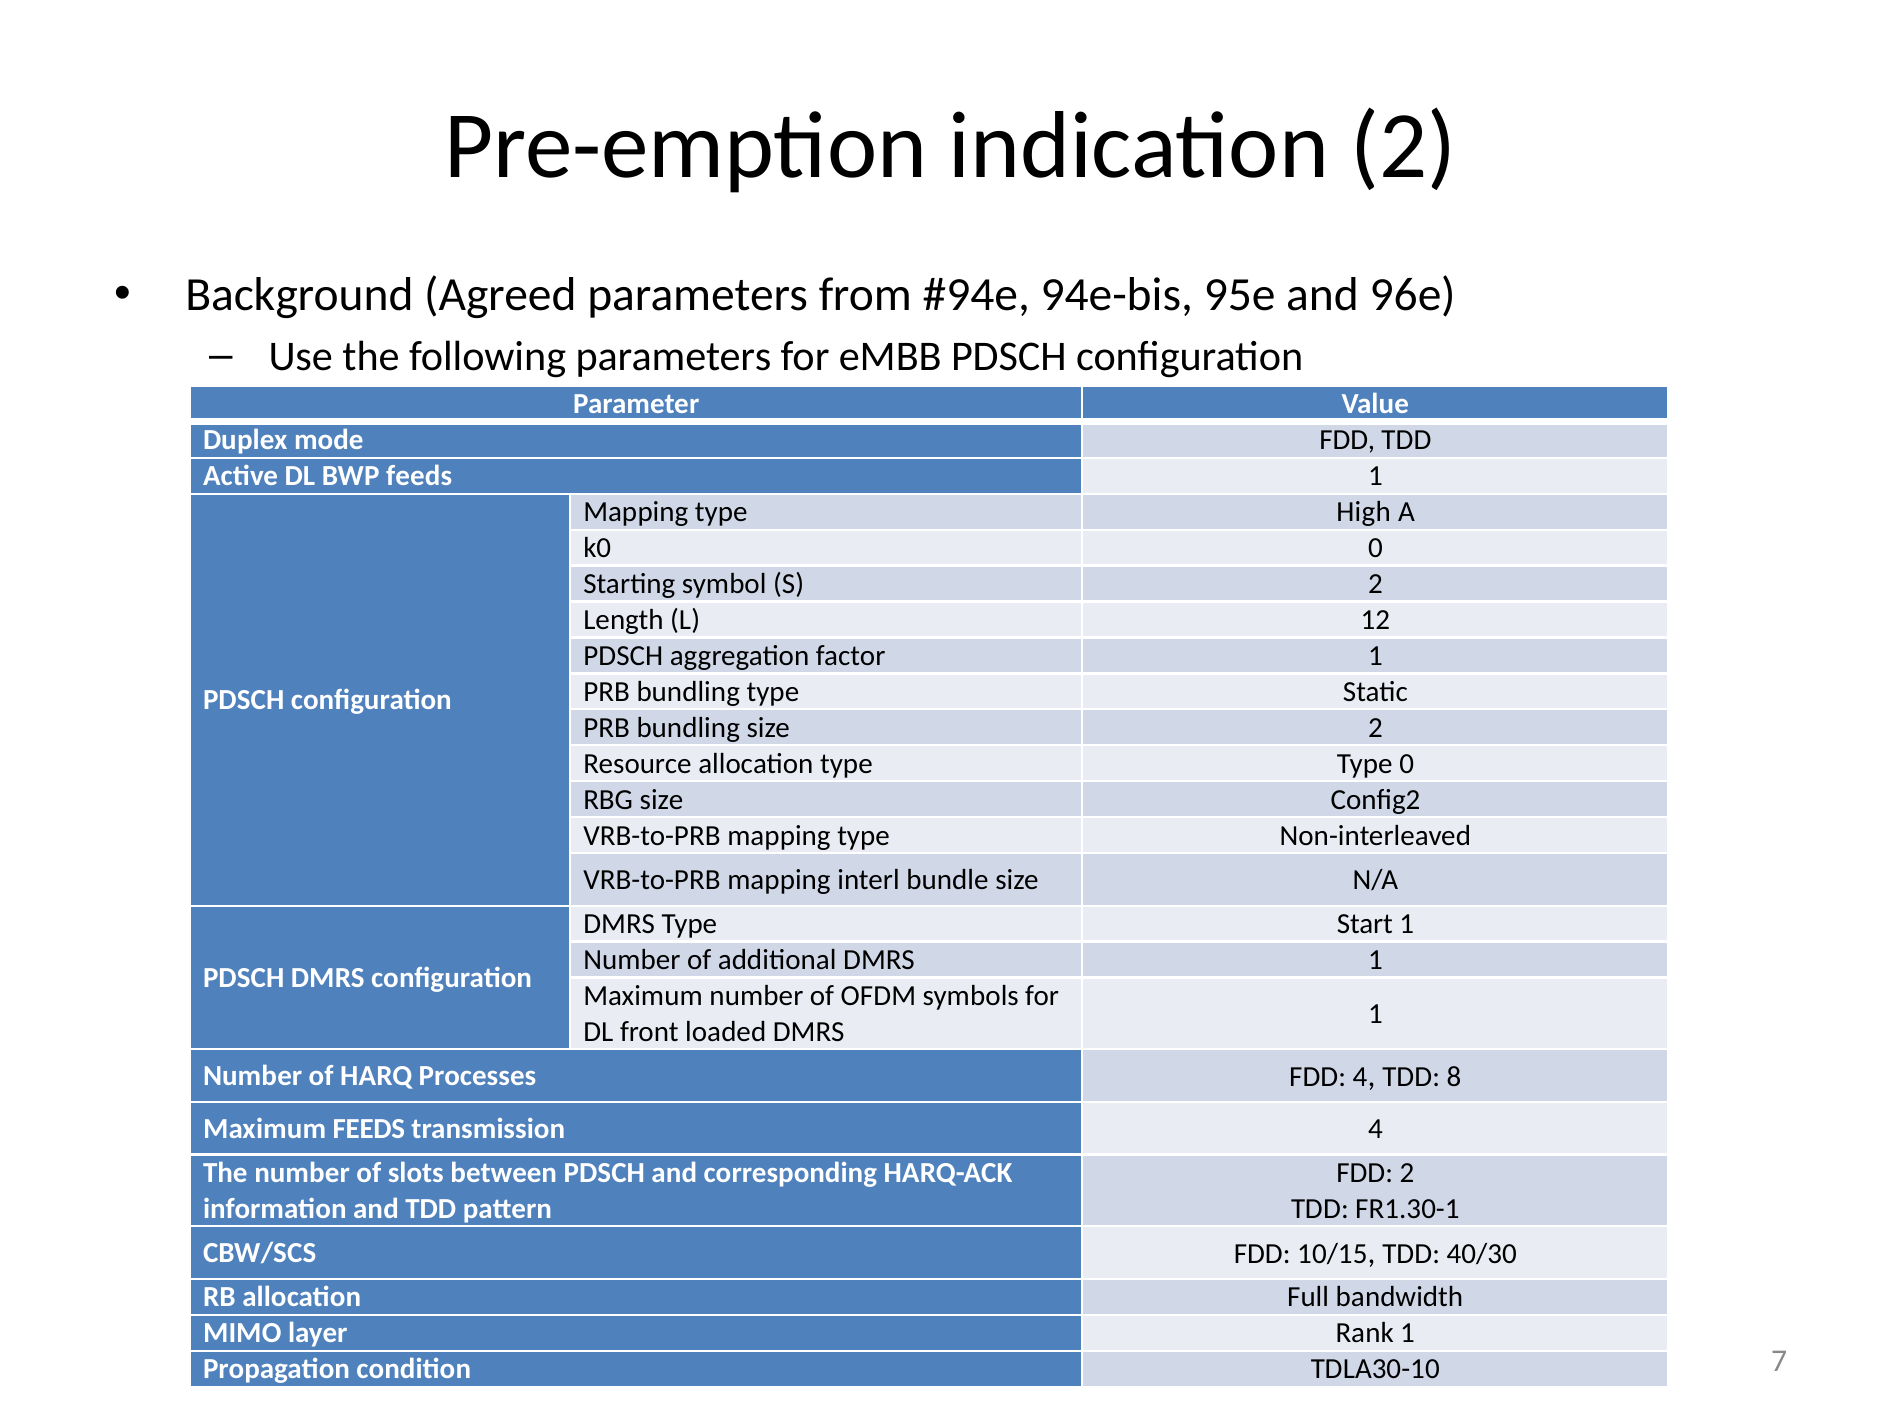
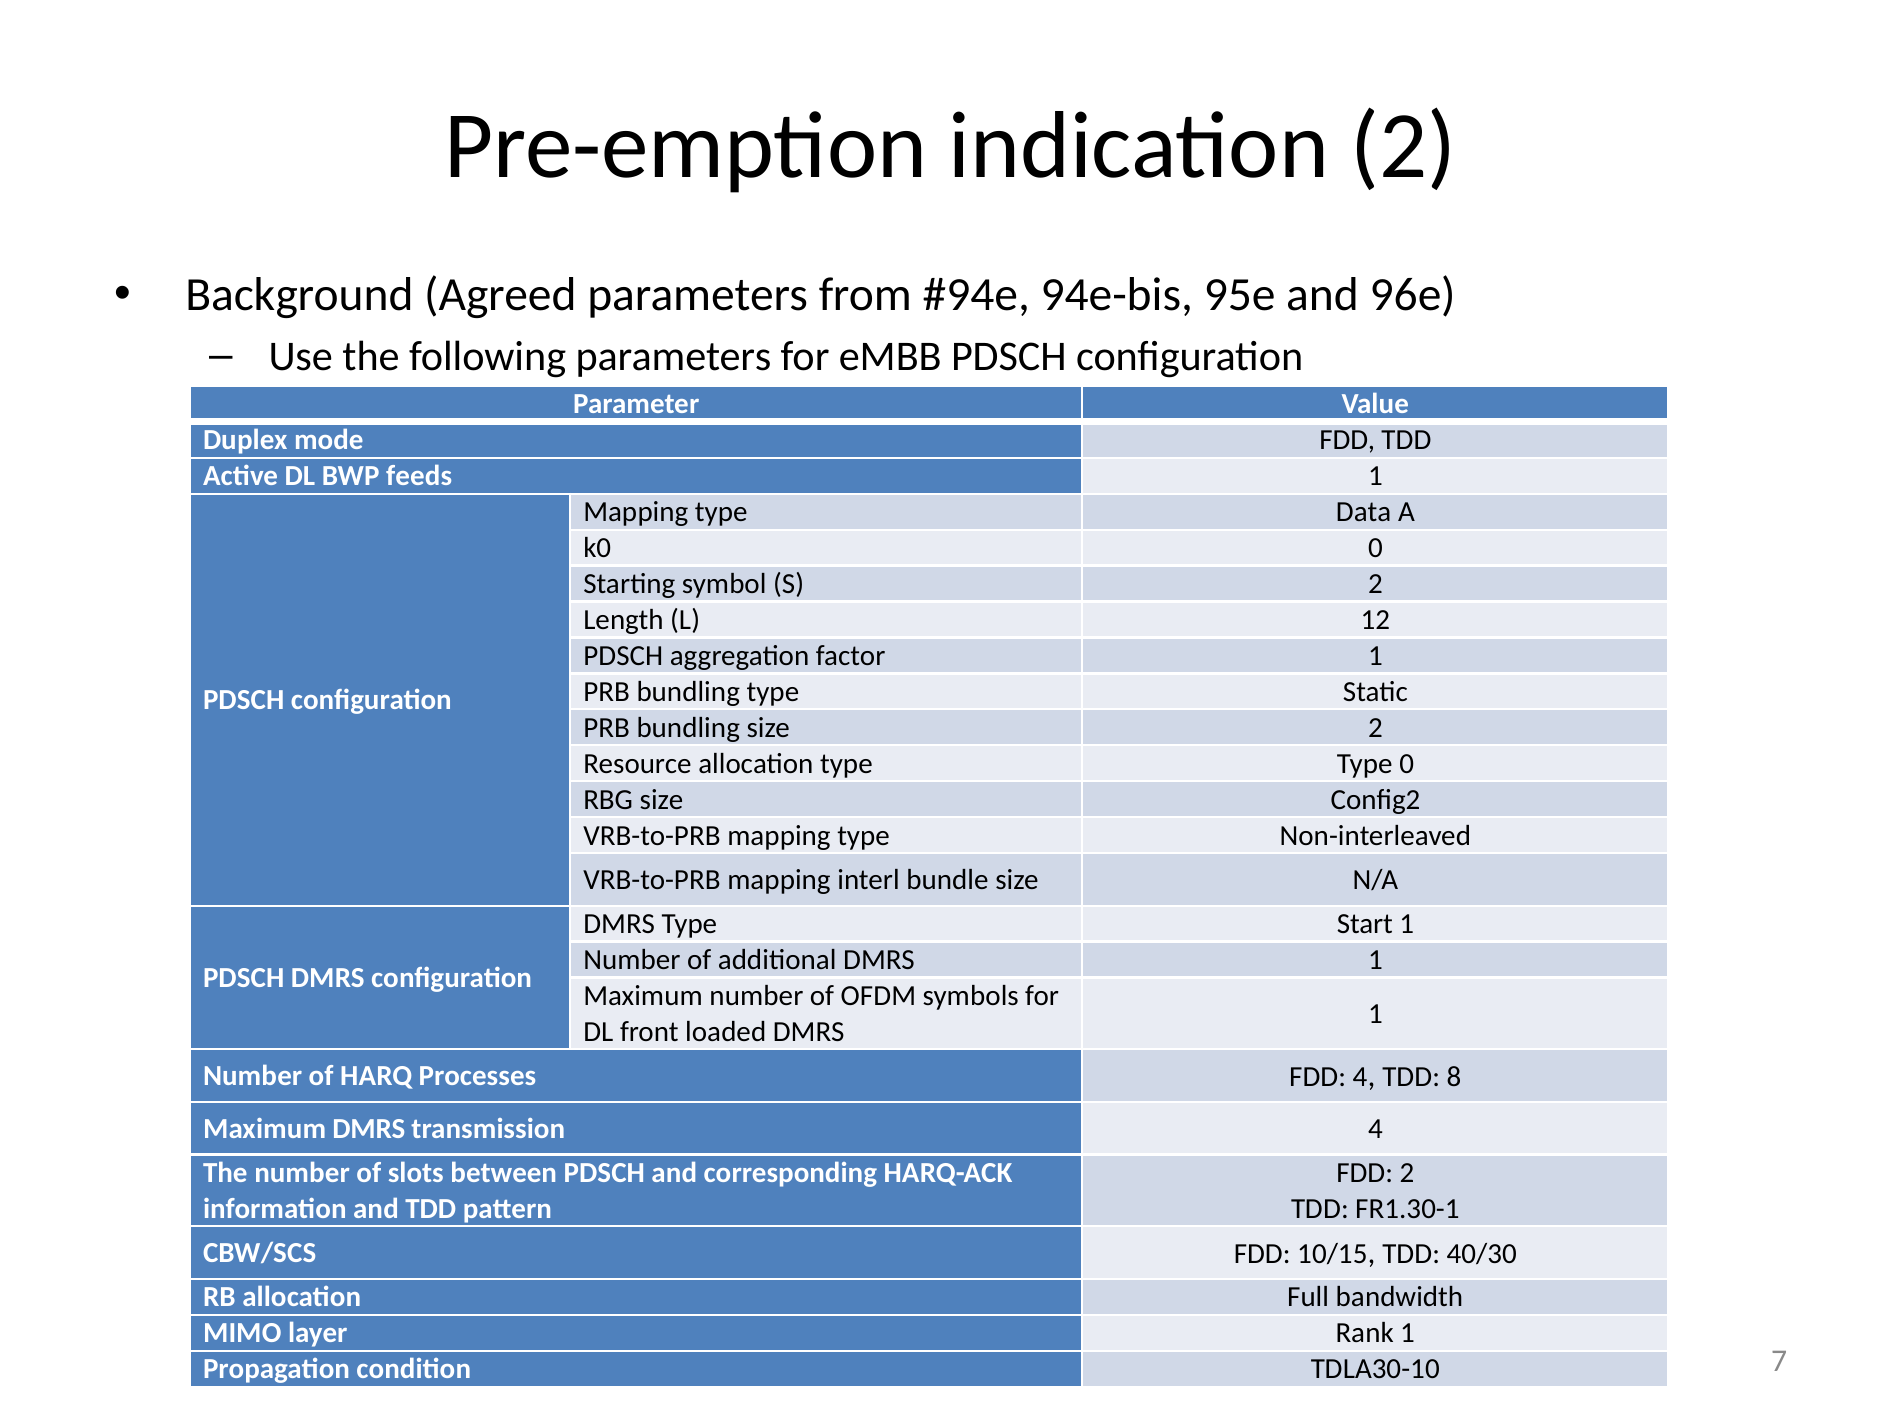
High: High -> Data (1364, 512)
Maximum FEEDS: FEEDS -> DMRS (369, 1128)
